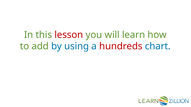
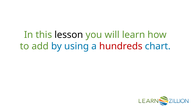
lesson colour: red -> black (69, 35)
